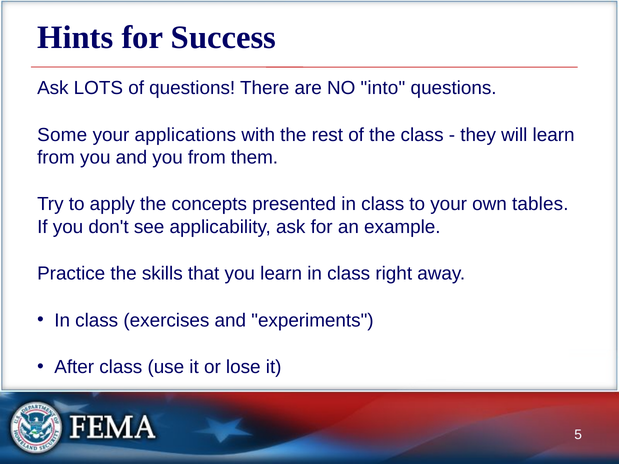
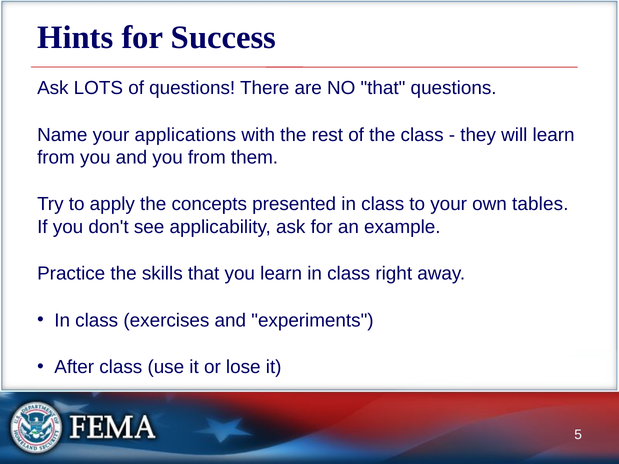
NO into: into -> that (383, 88)
Some: Some -> Name (62, 135)
